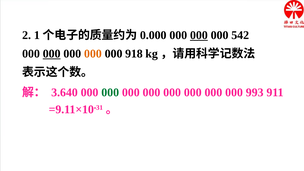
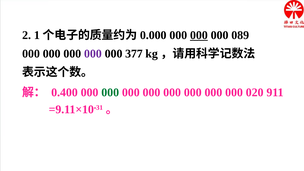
542: 542 -> 089 (240, 35)
000 underline: present -> none (52, 54)
000 colour: orange -> purple (93, 54)
918: 918 -> 377 (134, 54)
3.640: 3.640 -> 0.400 (64, 92)
993: 993 -> 020 (255, 92)
